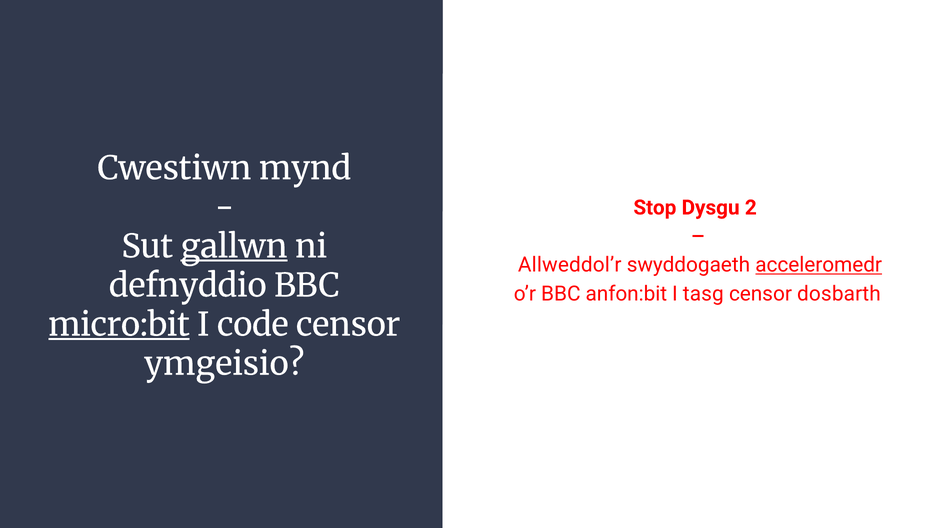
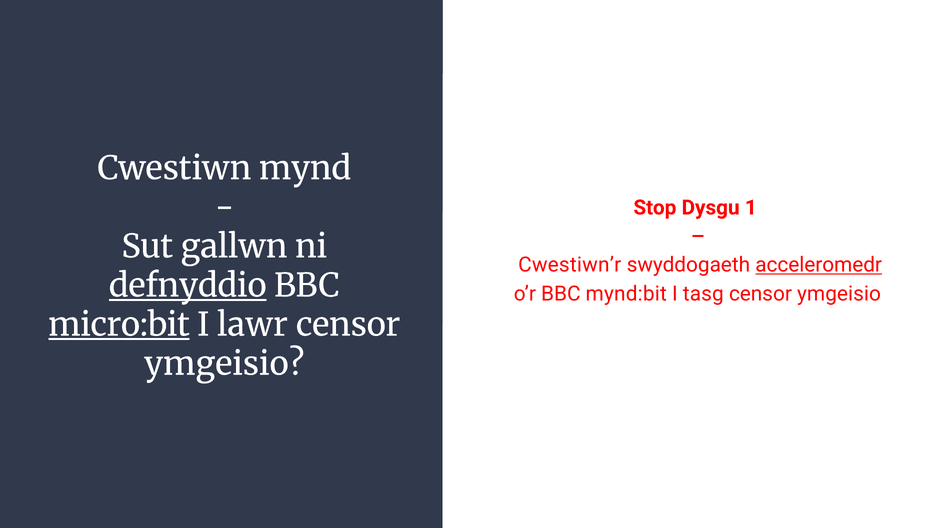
2: 2 -> 1 (751, 207)
gallwn underline: present -> none (234, 247)
Allweddol’r: Allweddol’r -> Cwestiwn’r (570, 265)
defnyddio underline: none -> present (188, 286)
anfon:bit: anfon:bit -> mynd:bit (626, 294)
dosbarth: dosbarth -> ymgeisio (839, 294)
code: code -> lawr (252, 325)
